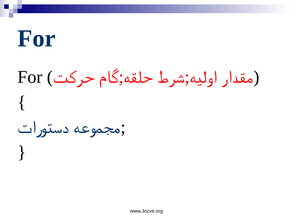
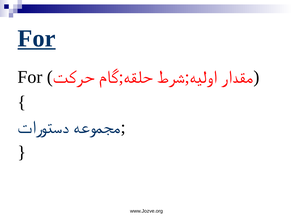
For underline: none -> present (37, 38)
